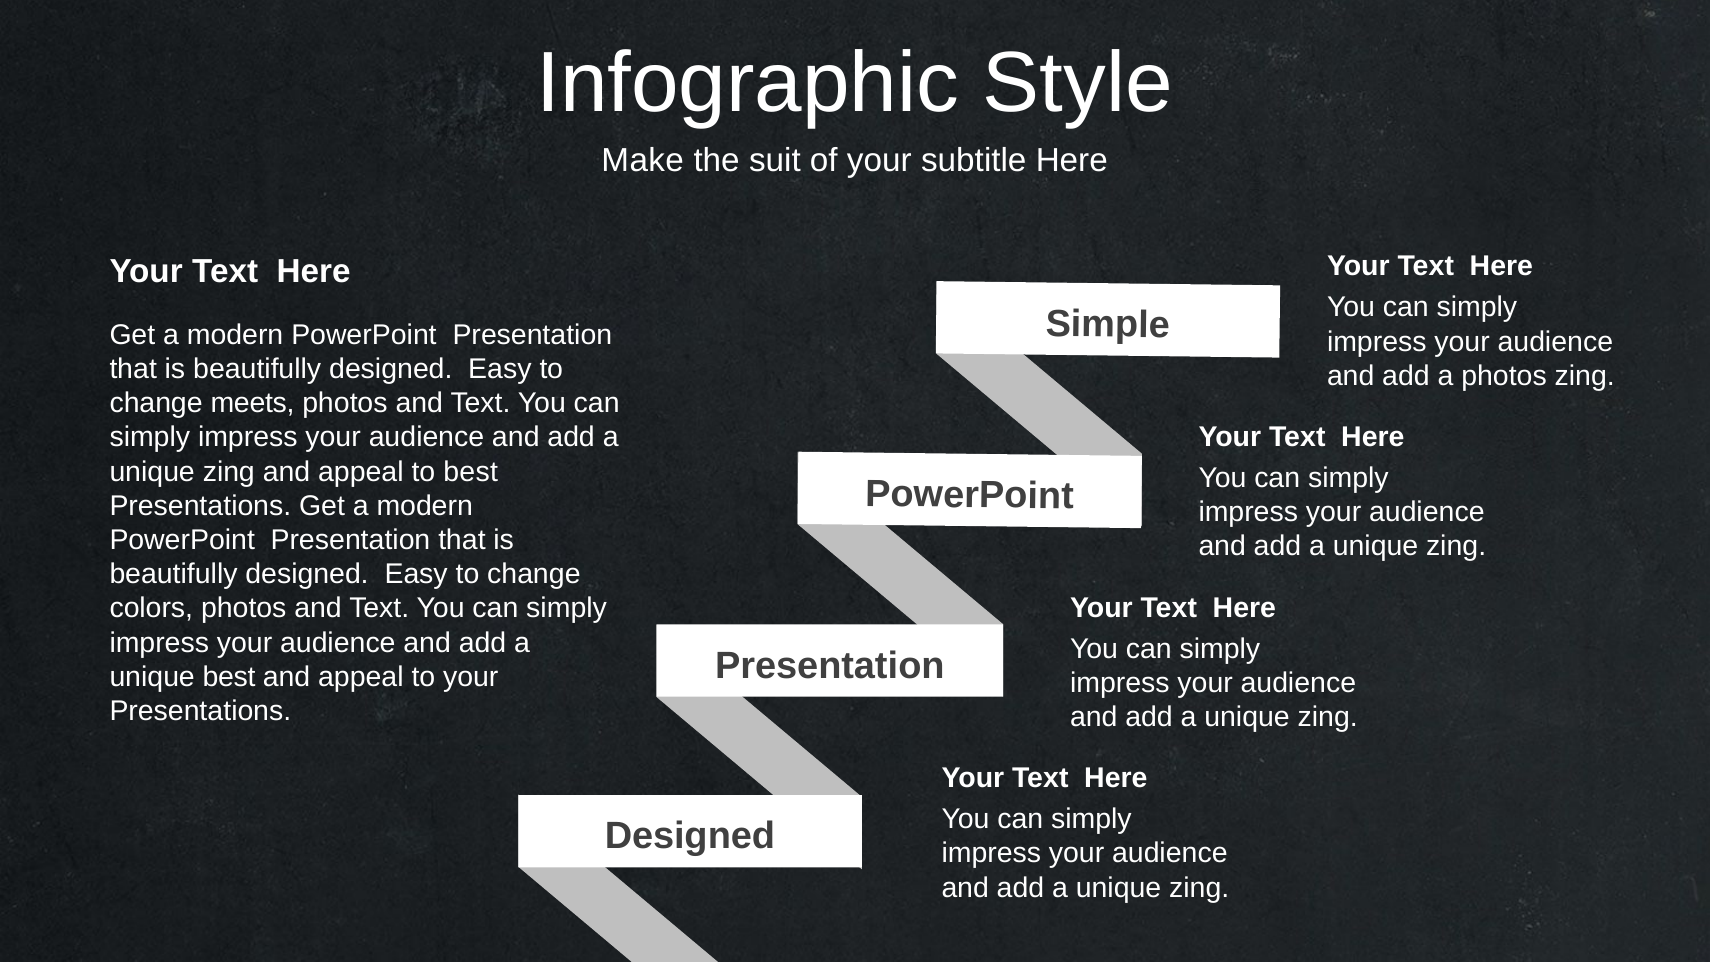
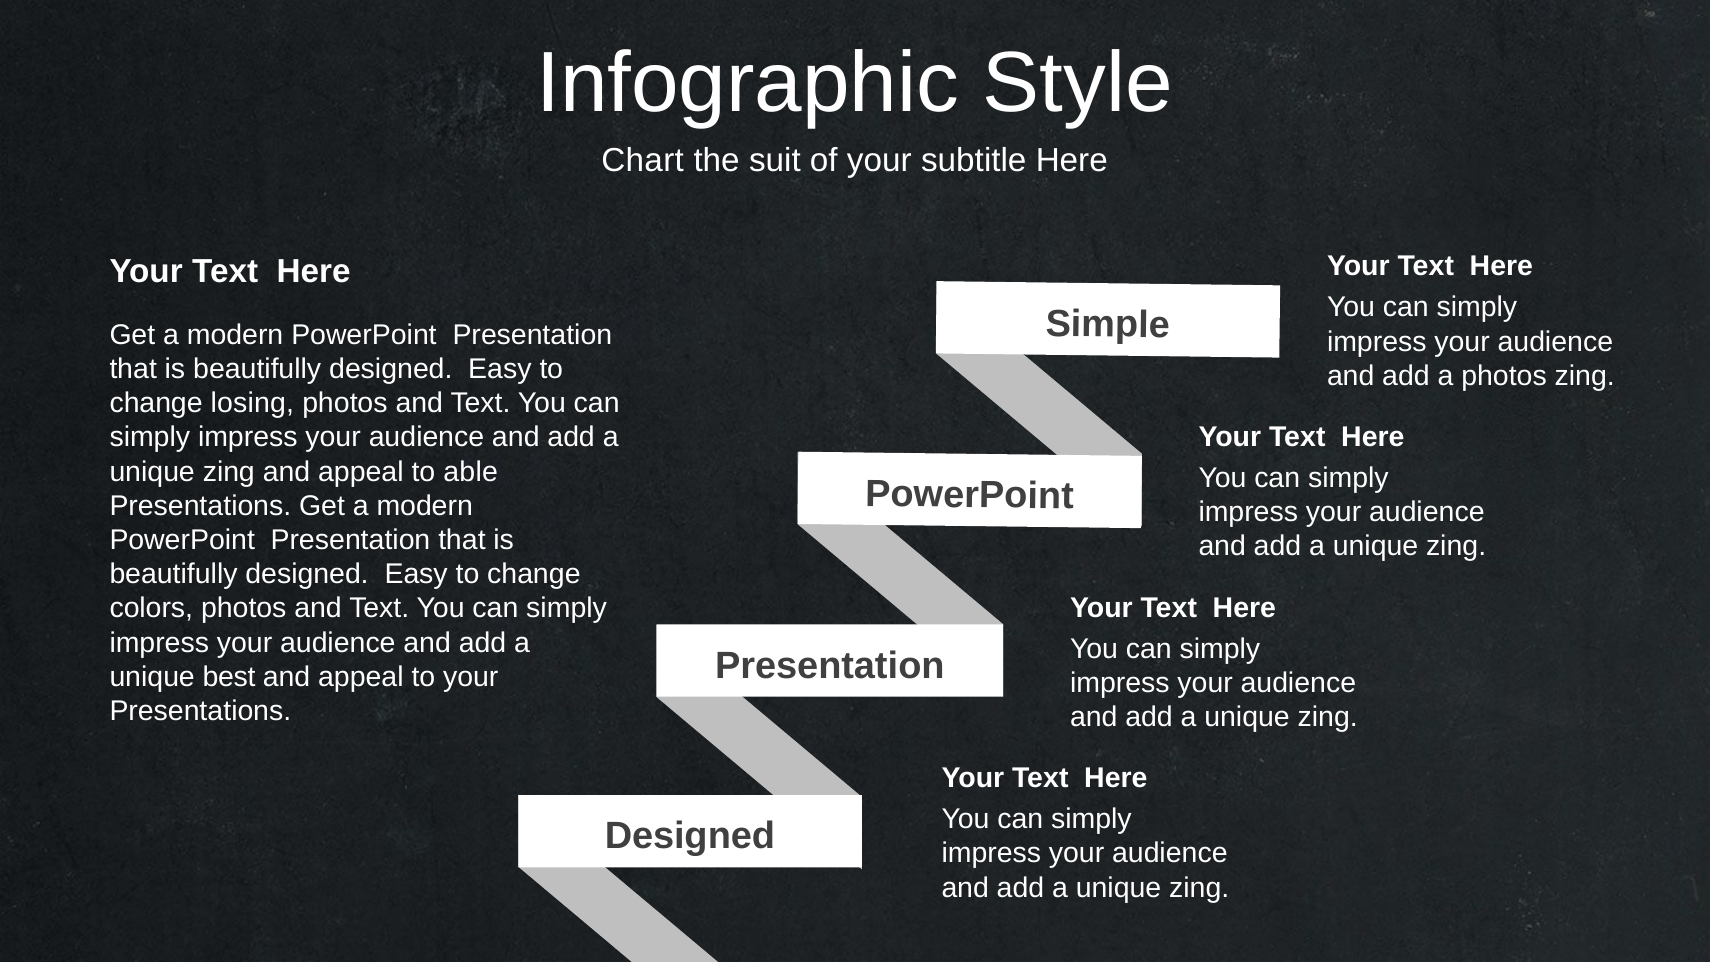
Make: Make -> Chart (643, 160)
meets: meets -> losing (252, 403)
to best: best -> able (471, 472)
